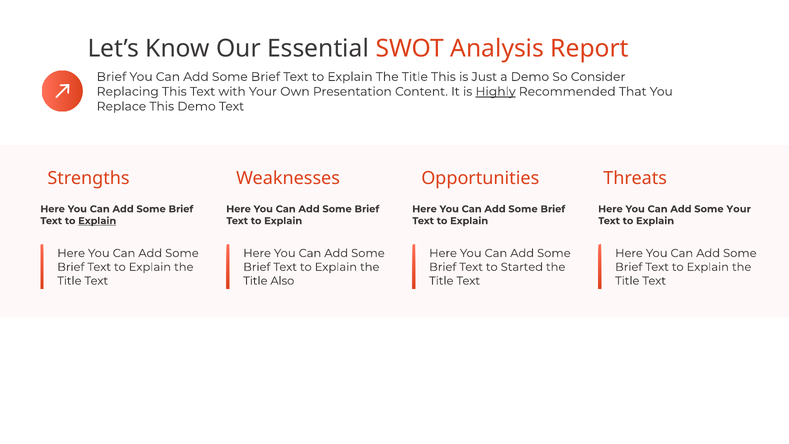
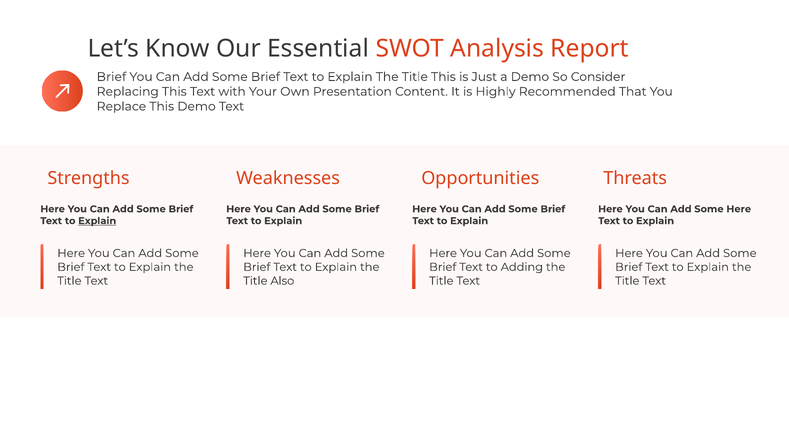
Highly underline: present -> none (496, 92)
Some Your: Your -> Here (739, 209)
Started: Started -> Adding (522, 267)
